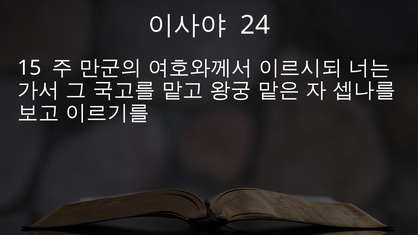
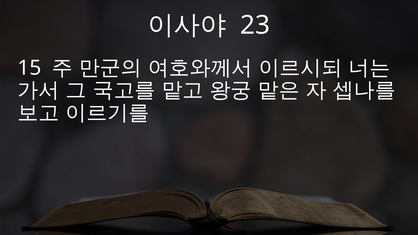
24: 24 -> 23 (255, 25)
